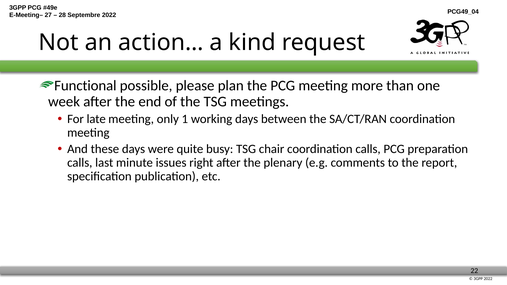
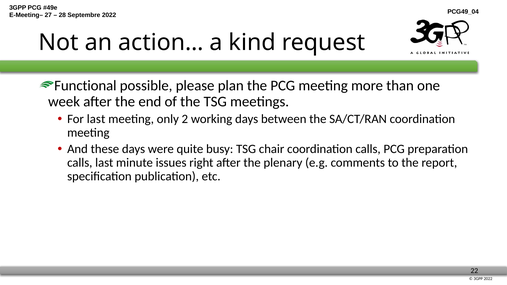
For late: late -> last (96, 119)
1: 1 -> 2 (185, 119)
